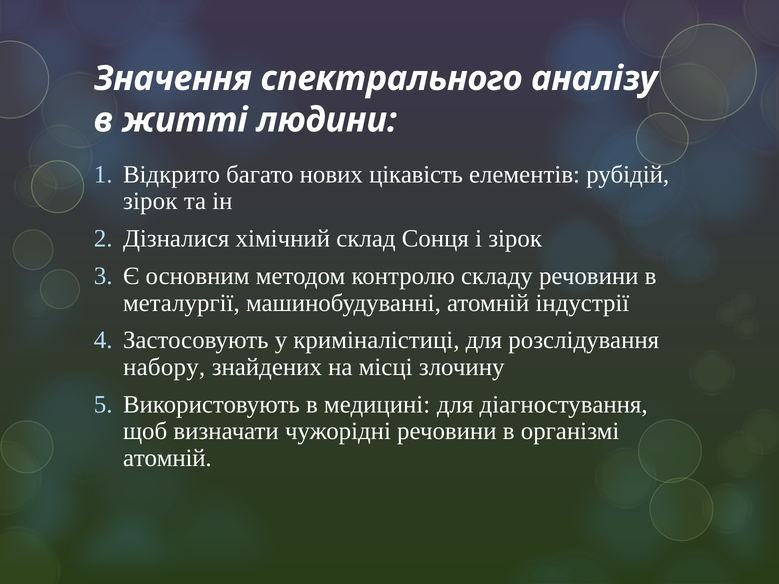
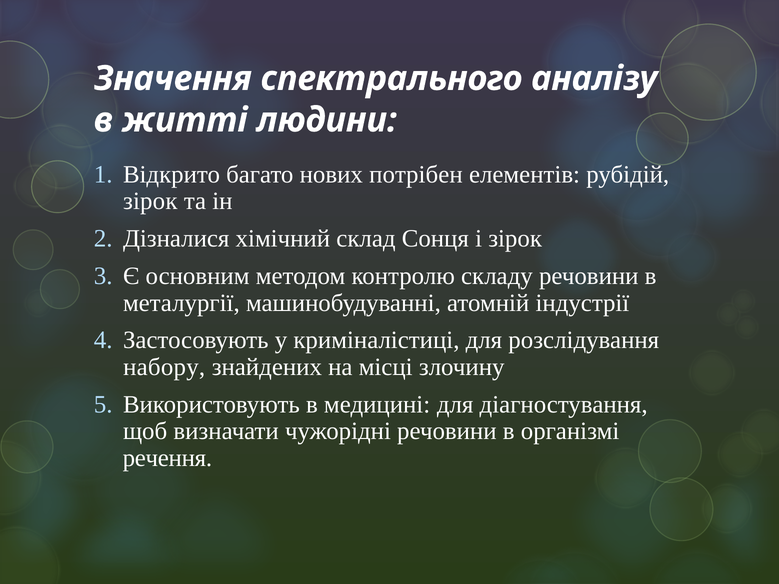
цікавість: цікавість -> потрібен (416, 174)
атомній: атомній -> речення (167, 458)
